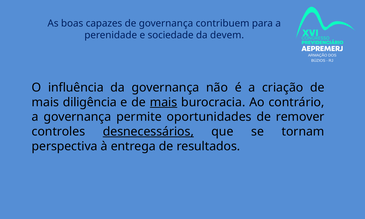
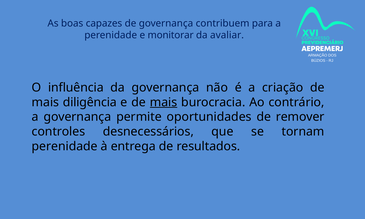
sociedade: sociedade -> monitorar (171, 35)
devem: devem -> avaliar (227, 35)
desnecessários underline: present -> none (148, 132)
perspectiva: perspectiva -> perenidade (65, 146)
